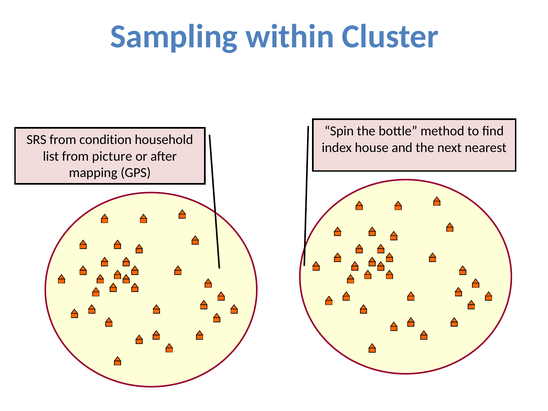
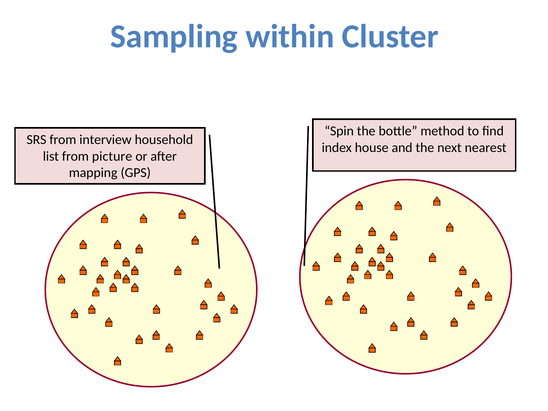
condition: condition -> interview (105, 140)
